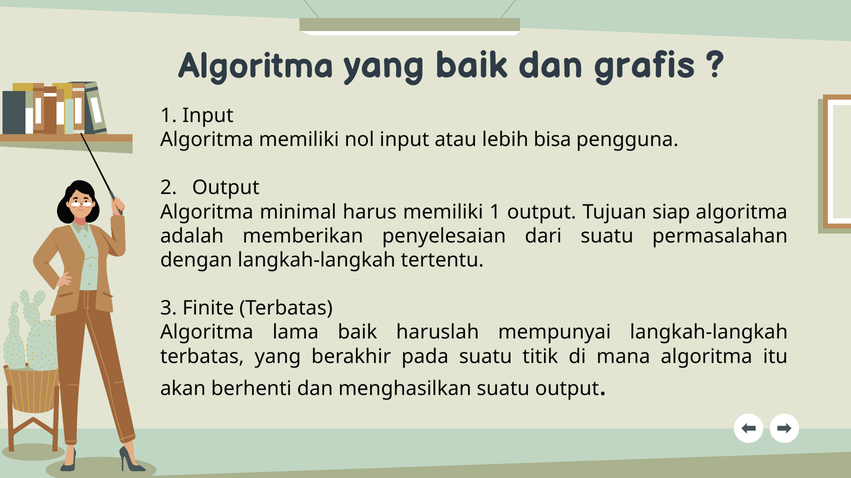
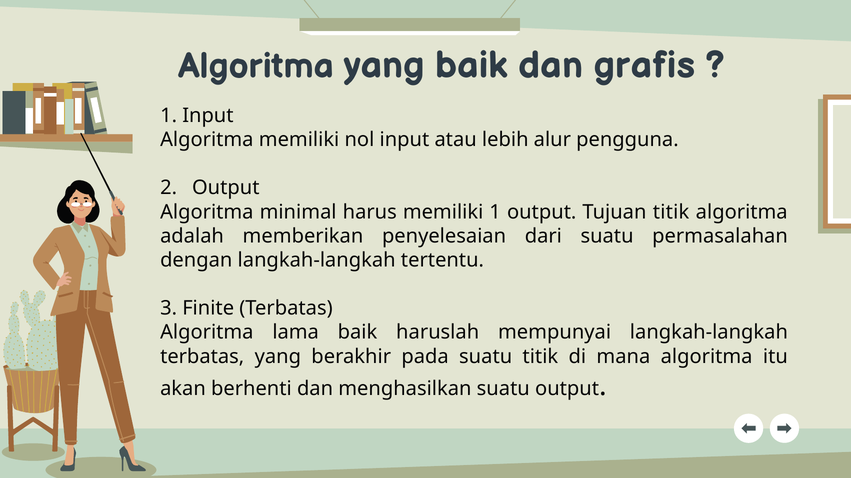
bisa: bisa -> alur (552, 140)
Tujuan siap: siap -> titik (671, 212)
